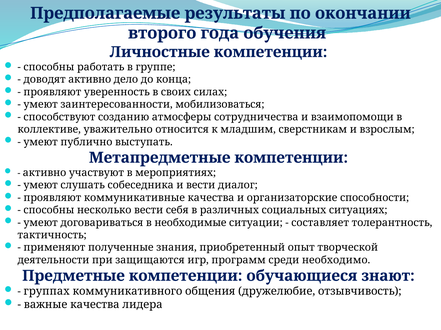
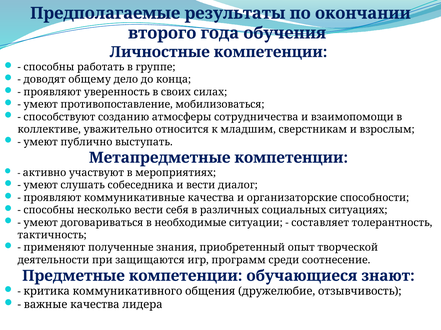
доводят активно: активно -> общему (90, 80)
заинтересованности: заинтересованности -> противопоставление (117, 105)
необходимо: необходимо -> соотнесение (336, 261)
группах: группах -> критика (47, 292)
